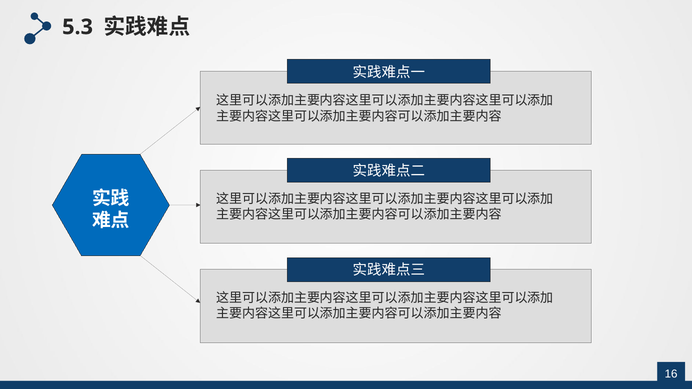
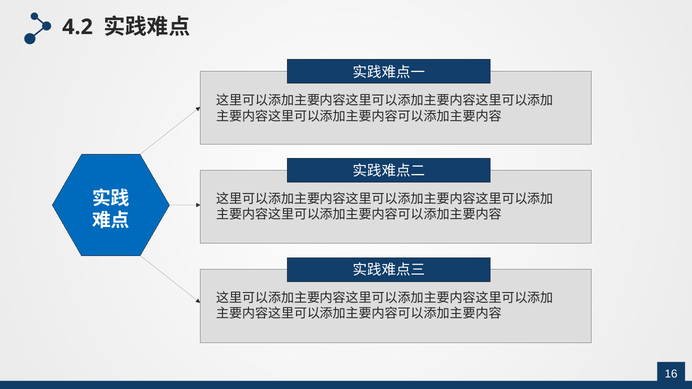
5.3: 5.3 -> 4.2 (78, 27)
